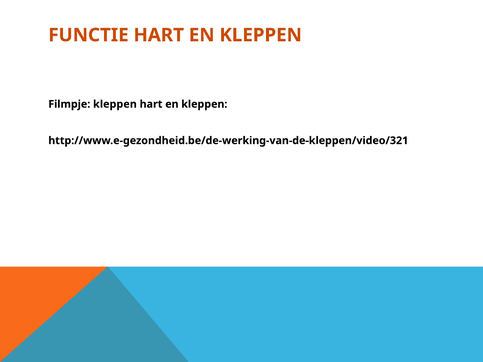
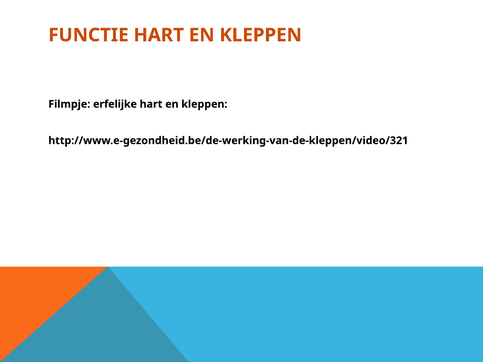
Filmpje kleppen: kleppen -> erfelijke (115, 104)
